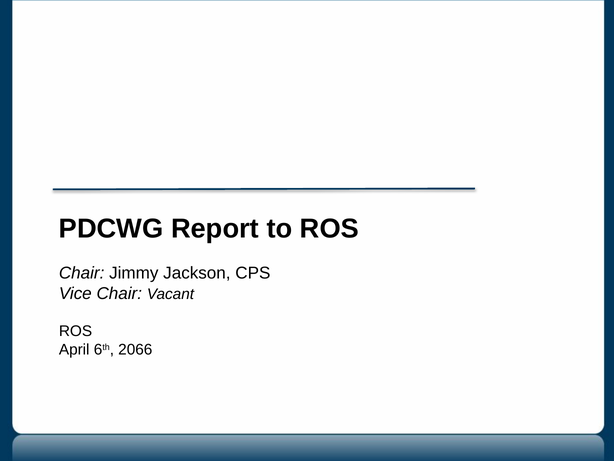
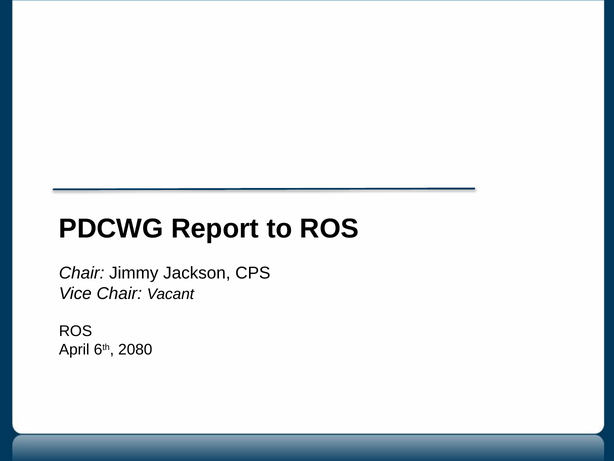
2066: 2066 -> 2080 (135, 349)
